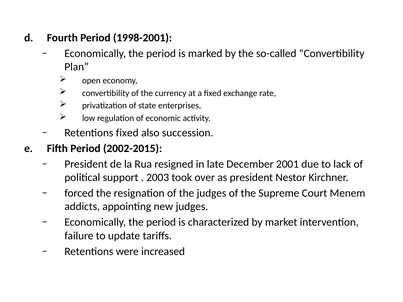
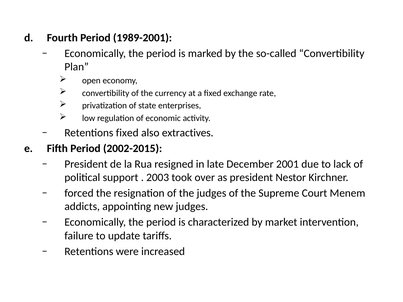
1998-2001: 1998-2001 -> 1989-2001 (142, 38)
succession: succession -> extractives (188, 133)
